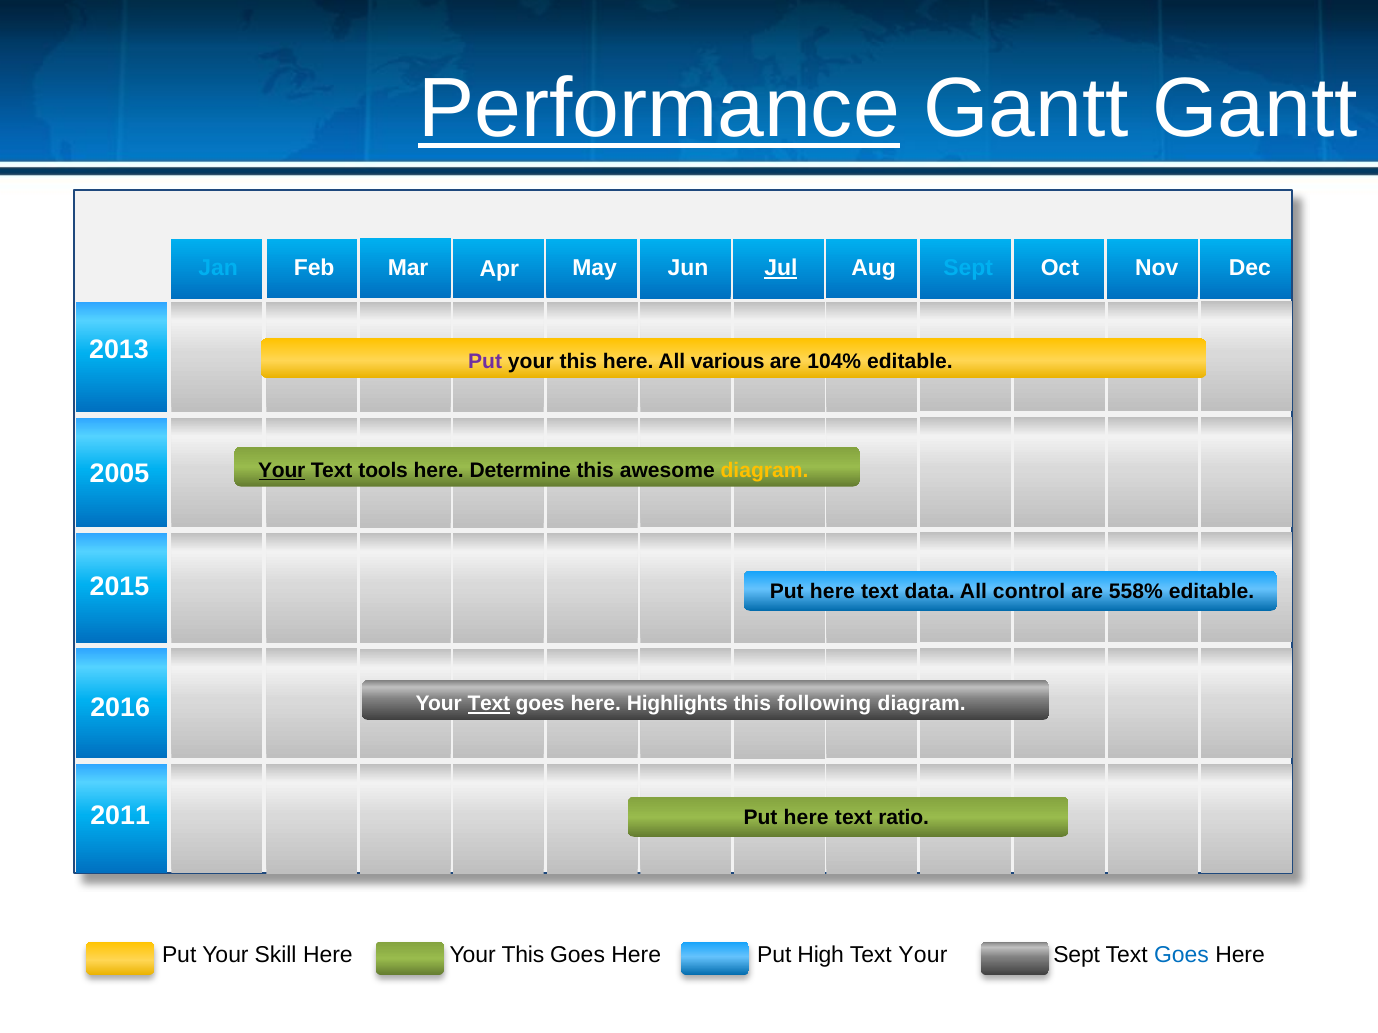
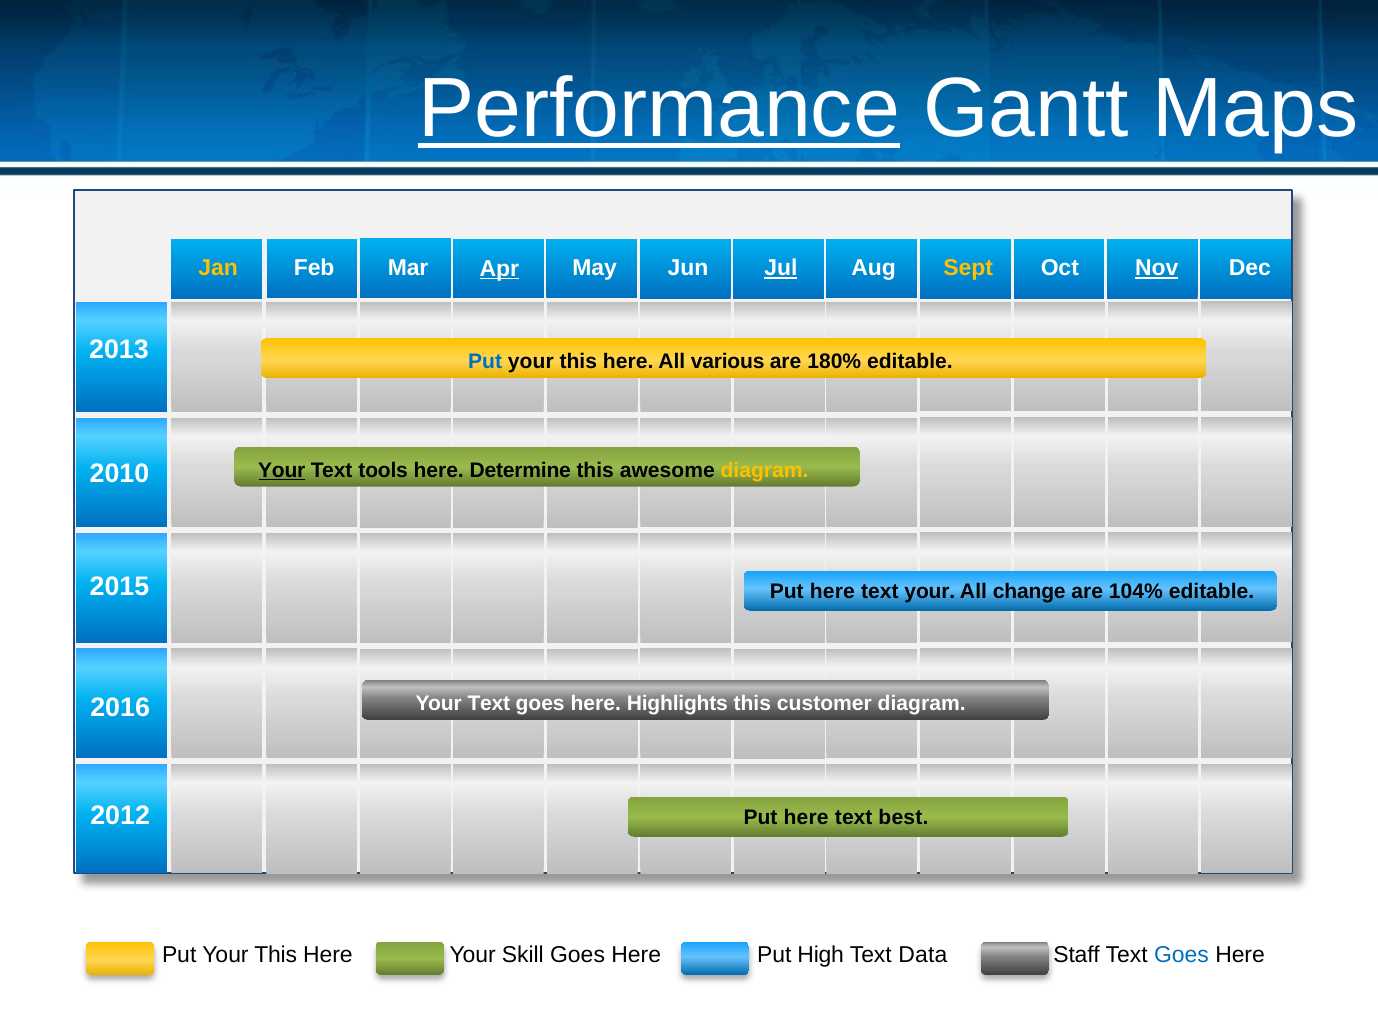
Gantt Gantt: Gantt -> Maps (1255, 109)
Jan colour: light blue -> yellow (218, 268)
Apr underline: none -> present (499, 269)
Sept colour: light blue -> yellow (968, 268)
Nov underline: none -> present (1157, 268)
Put colour: purple -> blue (485, 362)
104%: 104% -> 180% (834, 362)
2005: 2005 -> 2010 (119, 474)
text data: data -> your (930, 592)
control: control -> change (1029, 592)
558%: 558% -> 104% (1136, 592)
Text underline: present -> none (489, 704)
following: following -> customer (824, 704)
2011: 2011 -> 2012 (120, 816)
ratio: ratio -> best (903, 818)
Skill: Skill -> This (276, 955)
Here Your This: This -> Skill (523, 955)
Text Your: Your -> Data (923, 955)
Here Sept: Sept -> Staff (1077, 955)
